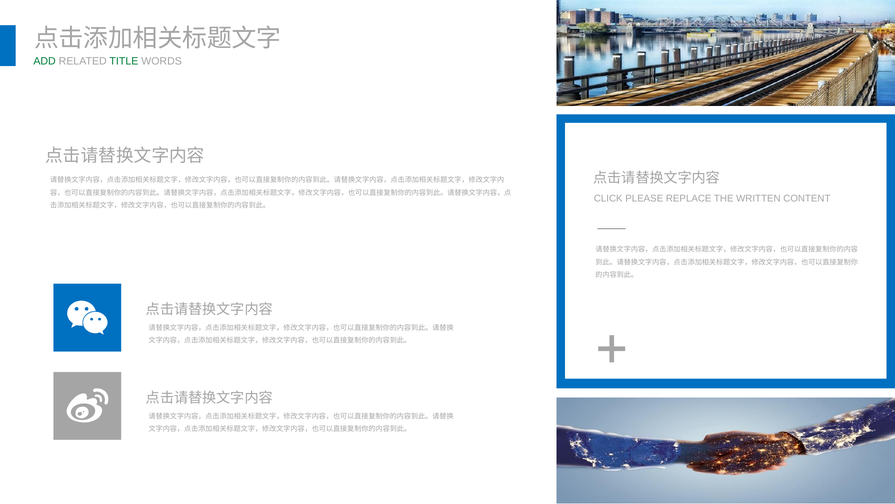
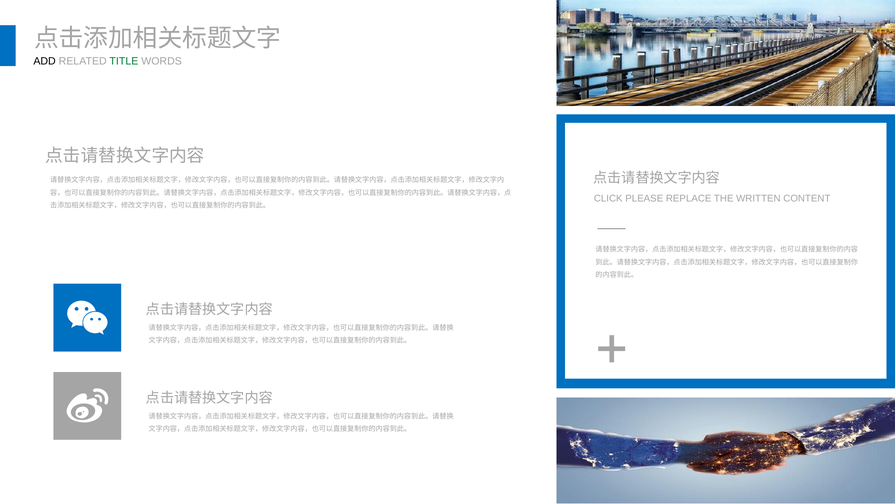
ADD colour: green -> black (45, 61)
